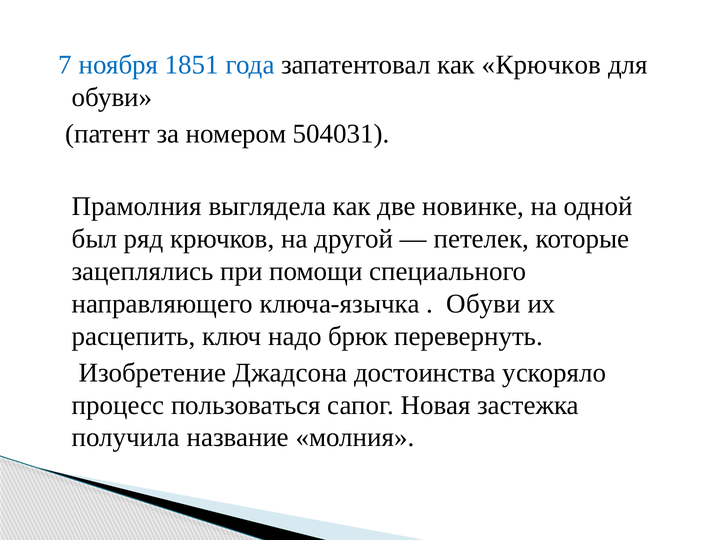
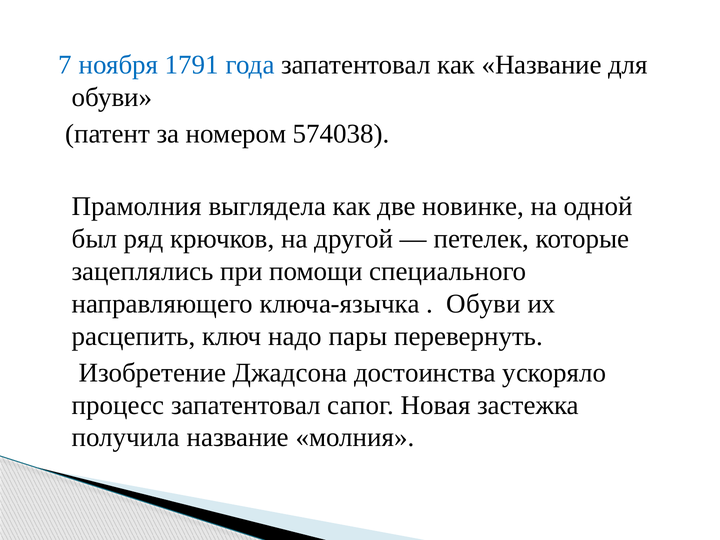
1851: 1851 -> 1791 (192, 65)
как Крючков: Крючков -> Название (542, 65)
504031: 504031 -> 574038 (341, 134)
брюк: брюк -> пары (358, 336)
процесс пользоваться: пользоваться -> запатентовал (246, 405)
